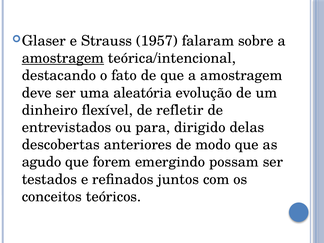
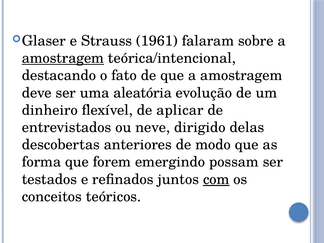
1957: 1957 -> 1961 (157, 41)
refletir: refletir -> aplicar (180, 110)
para: para -> neve (153, 127)
agudo: agudo -> forma (41, 162)
com underline: none -> present (216, 179)
